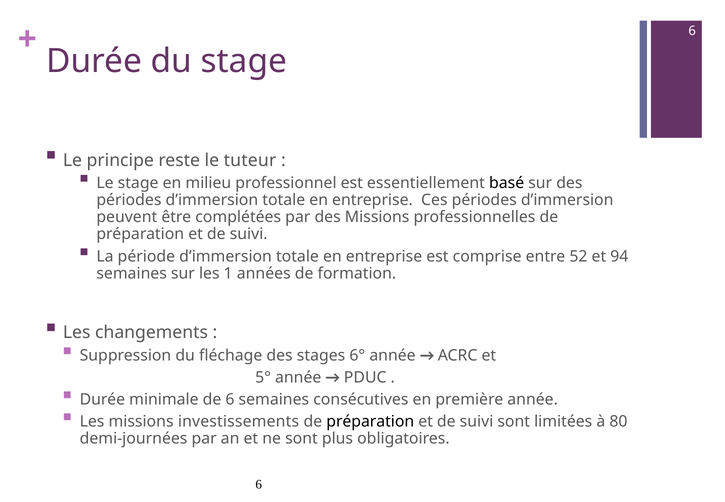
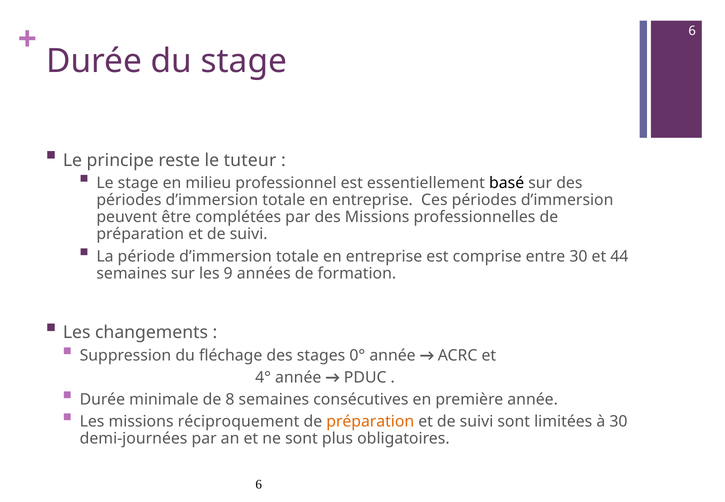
entre 52: 52 -> 30 (578, 256)
94: 94 -> 44 (619, 256)
1: 1 -> 9 (228, 273)
6°: 6° -> 0° (357, 355)
5°: 5° -> 4° (263, 377)
de 6: 6 -> 8 (230, 399)
investissements: investissements -> réciproquement (239, 421)
préparation colour: black -> orange (370, 421)
à 80: 80 -> 30 (618, 421)
